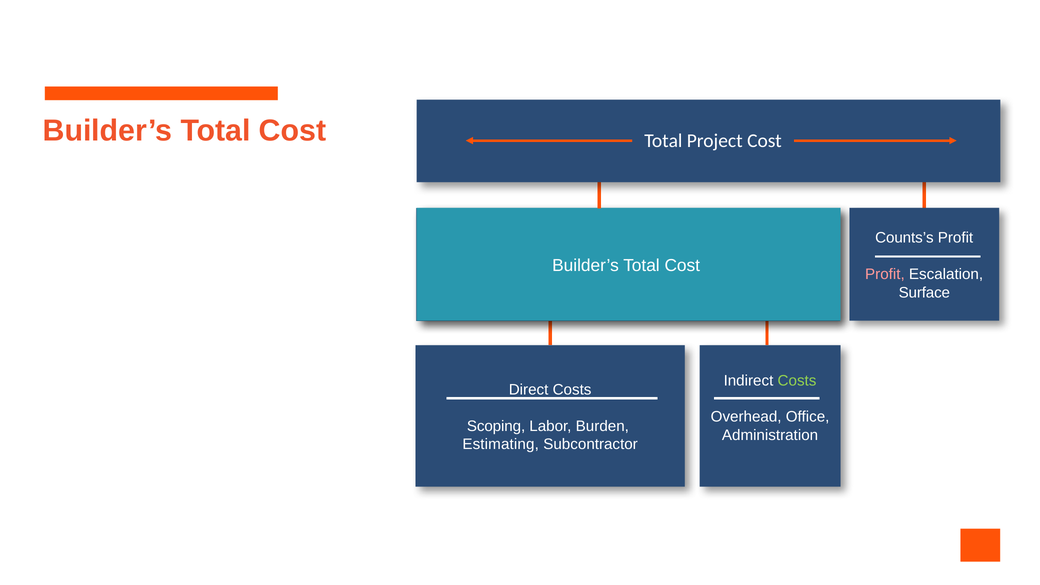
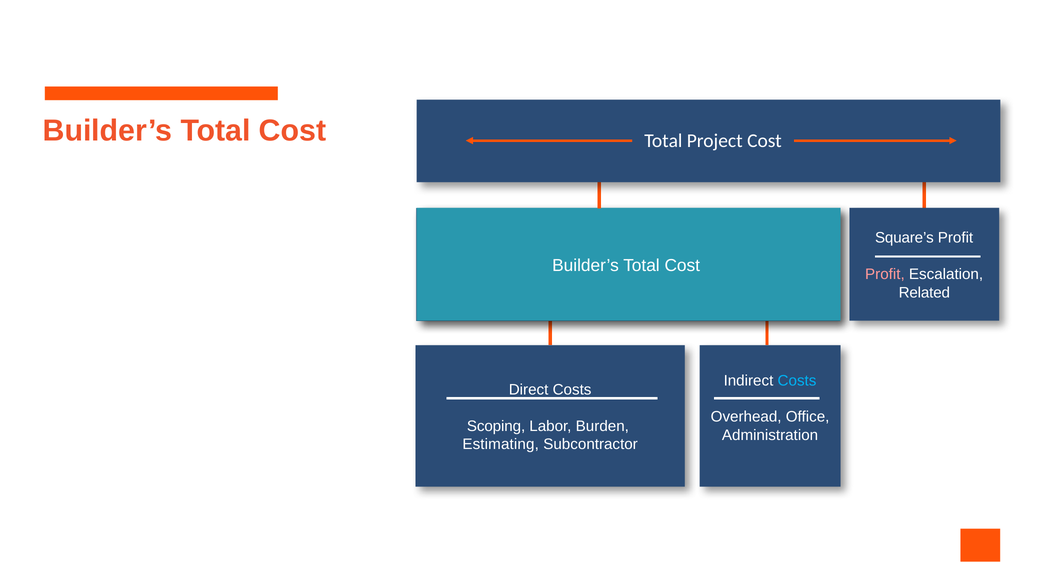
Counts’s: Counts’s -> Square’s (904, 238)
Surface: Surface -> Related (924, 293)
Costs colour: light green -> light blue (797, 381)
